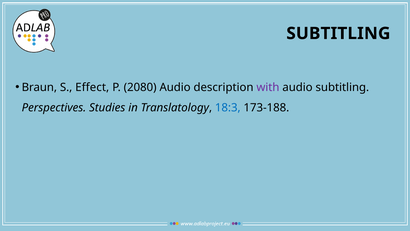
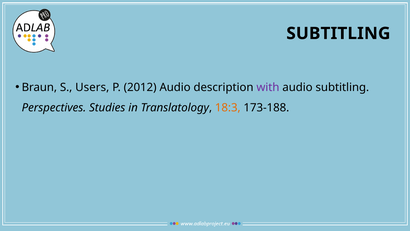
Effect: Effect -> Users (92, 87)
2080: 2080 -> 2012 (140, 87)
18:3 colour: blue -> orange (228, 108)
